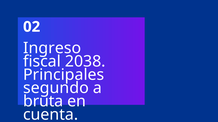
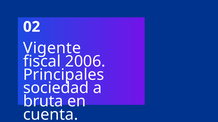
Ingreso: Ingreso -> Vigente (52, 48)
2038: 2038 -> 2006 (85, 62)
segundo: segundo -> sociedad (56, 88)
